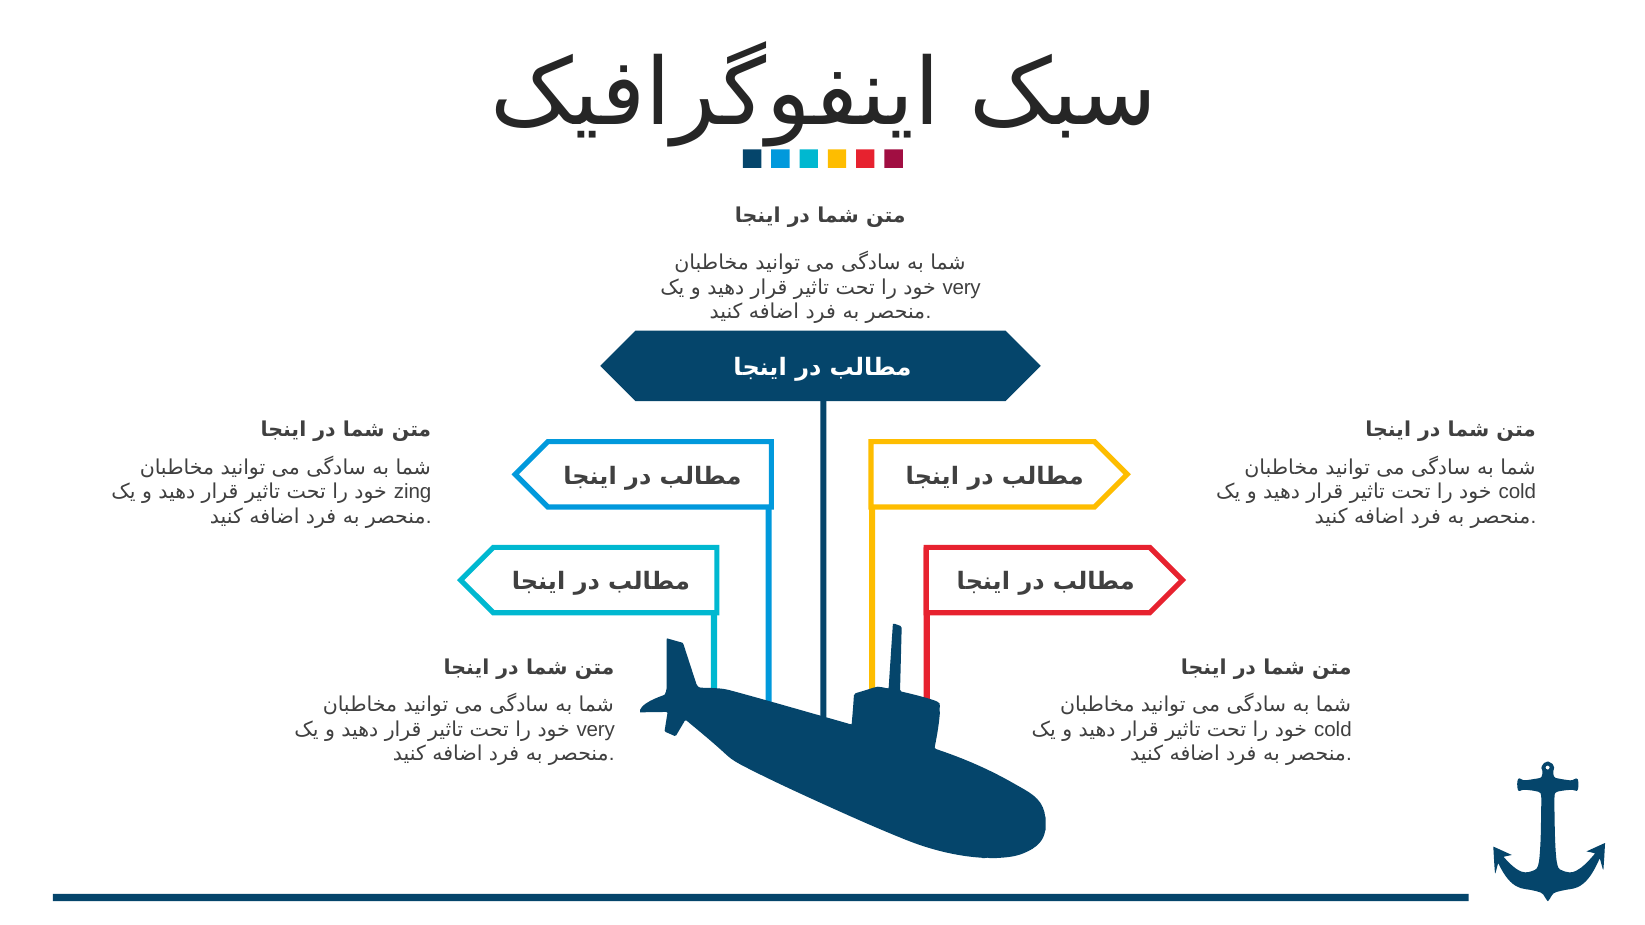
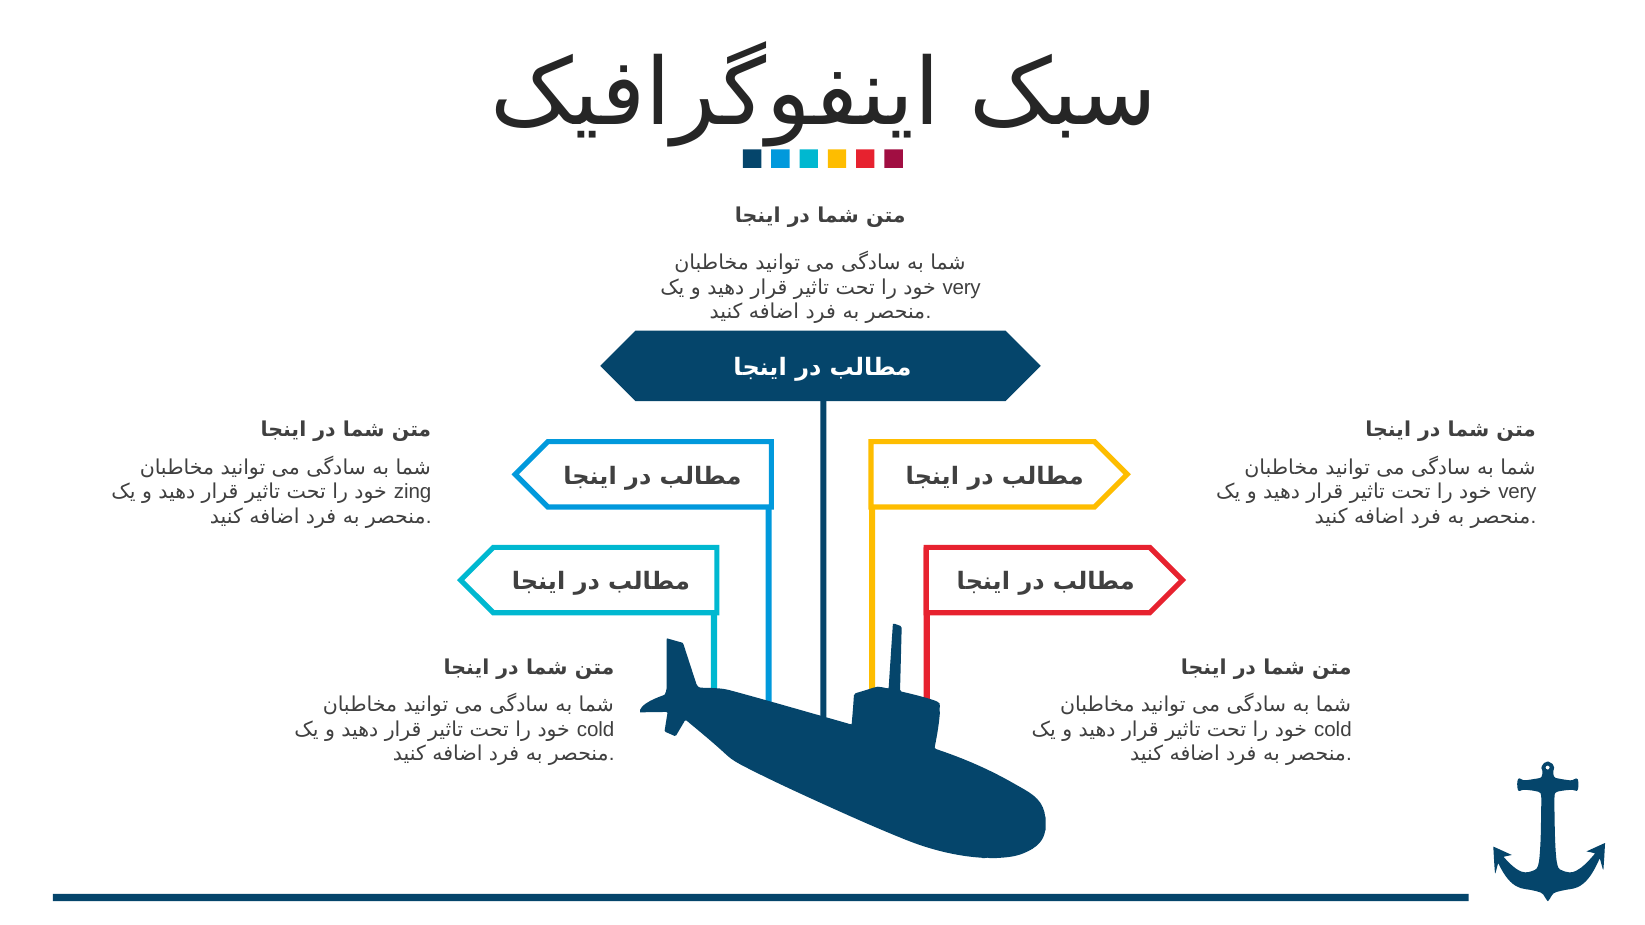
cold: cold -> very (1517, 492)
very: very -> cold (596, 730)
